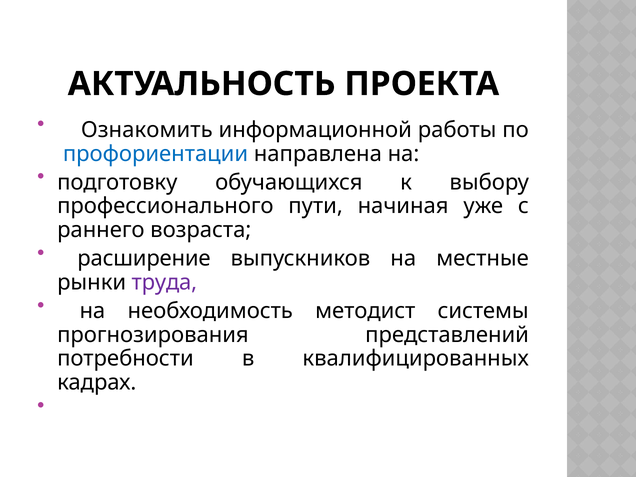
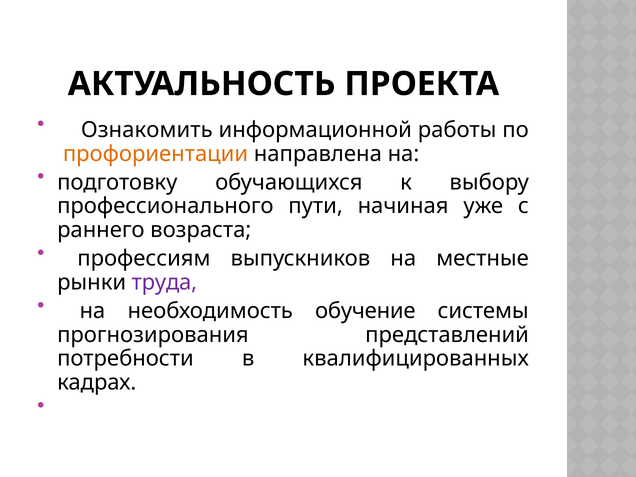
профориентации colour: blue -> orange (156, 154)
расширение: расширение -> профессиям (144, 259)
методист: методист -> обучение (365, 311)
